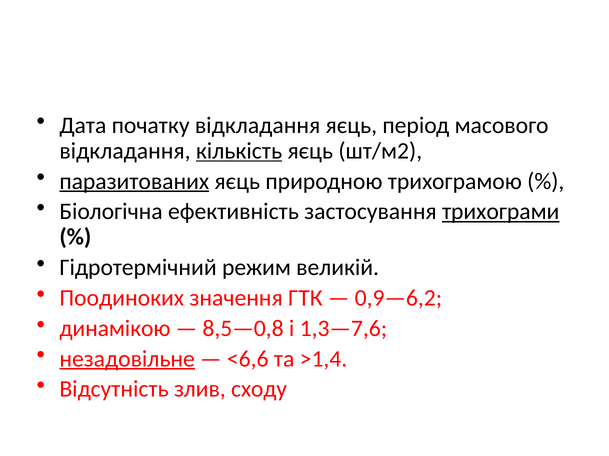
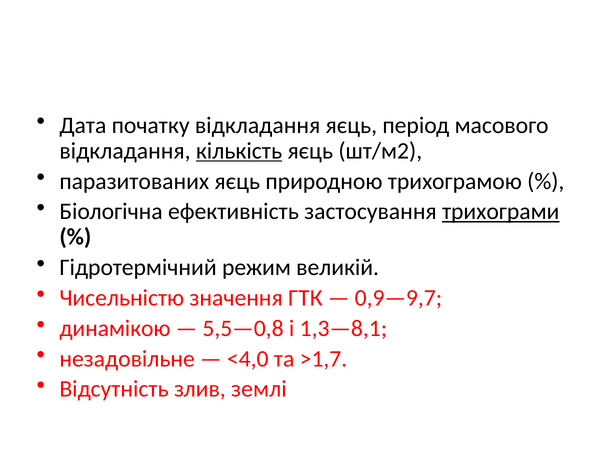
паразитованих underline: present -> none (134, 182)
Поодиноких: Поодиноких -> Чисельністю (122, 298)
0,9—6,2: 0,9—6,2 -> 0,9—9,7 (398, 298)
8,5—0,8: 8,5—0,8 -> 5,5—0,8 (243, 329)
1,3—7,6: 1,3—7,6 -> 1,3—8,1 (343, 329)
незадовільне underline: present -> none (127, 359)
<6,6: <6,6 -> <4,0 (248, 359)
>1,4: >1,4 -> >1,7 (324, 359)
сходу: сходу -> землі (259, 390)
